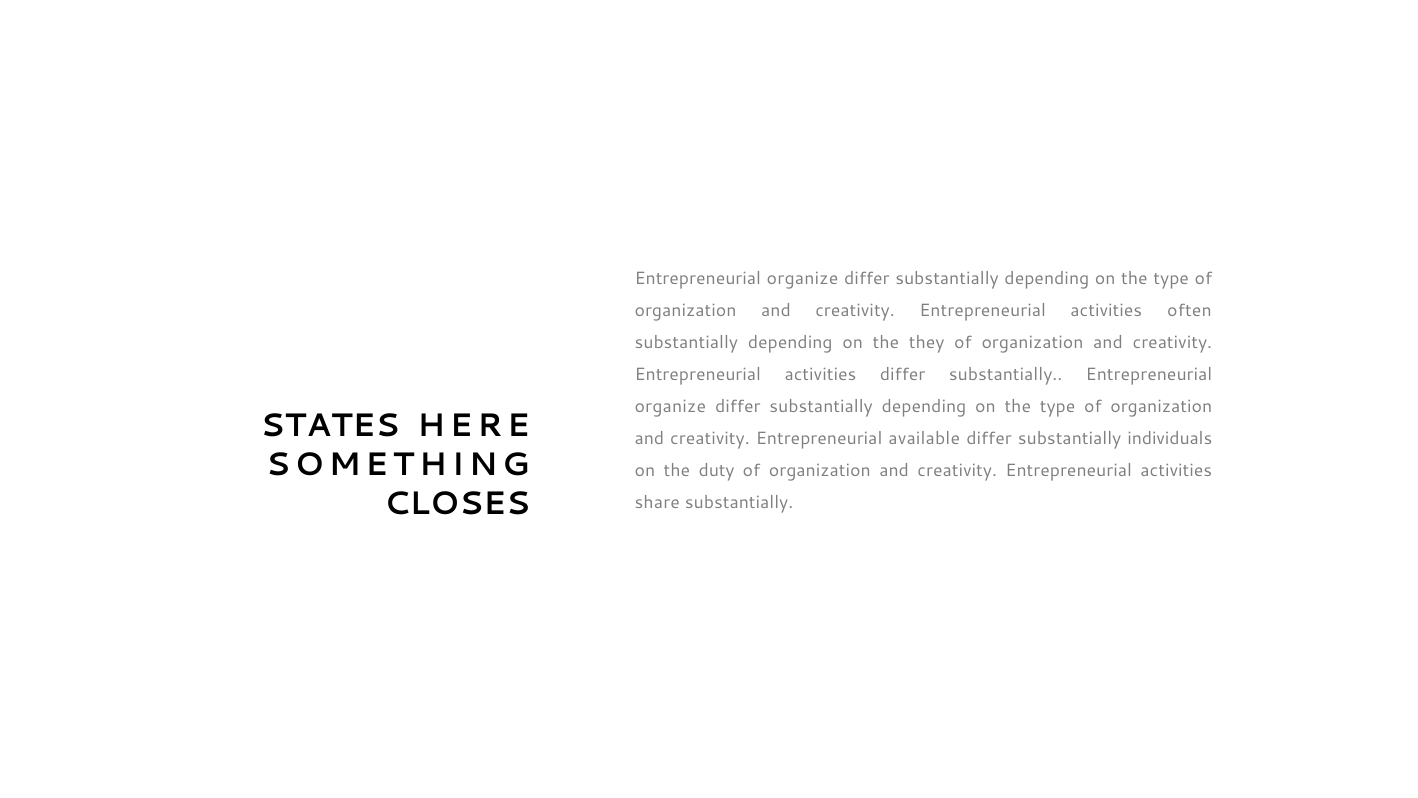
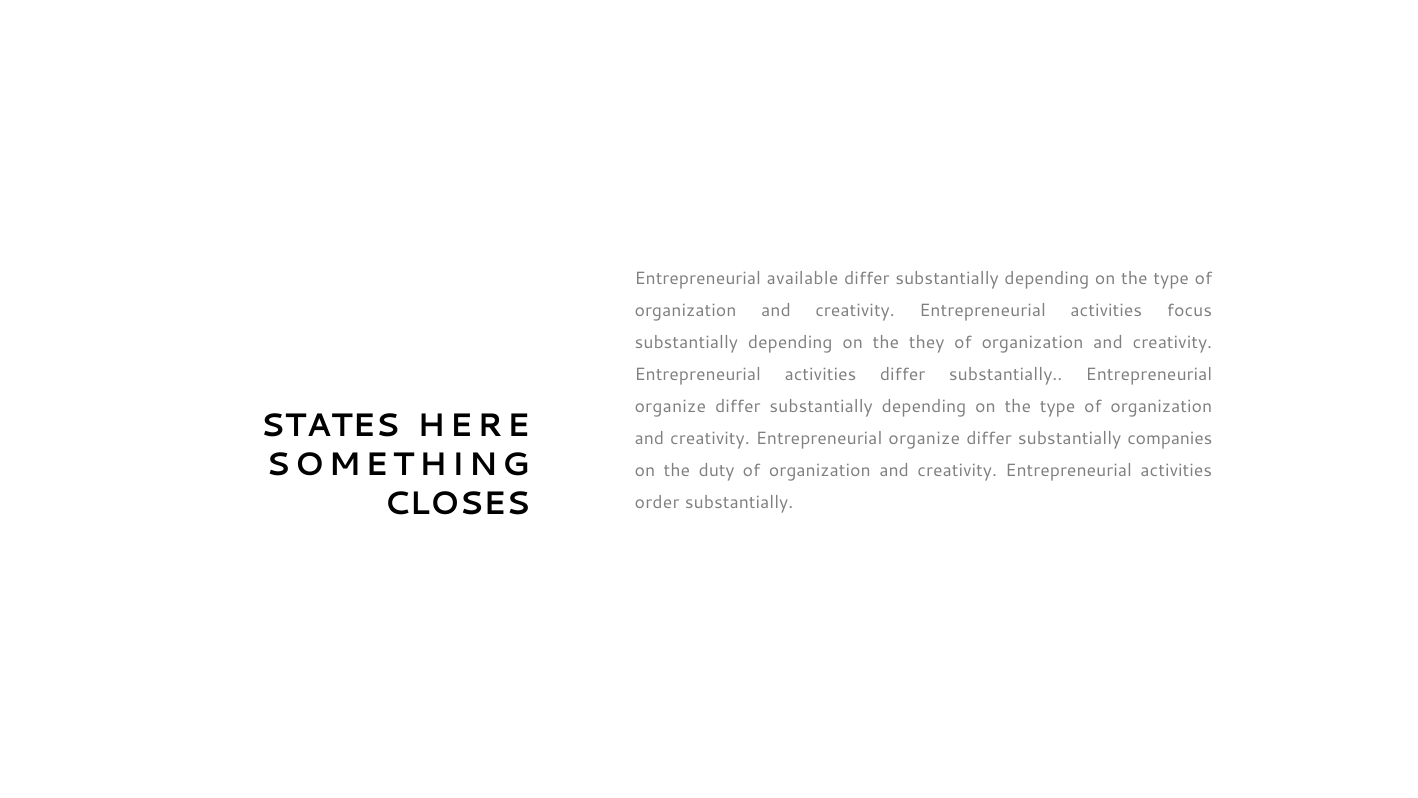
organize: organize -> available (803, 279)
often: often -> focus (1190, 311)
creativity Entrepreneurial available: available -> organize (924, 439)
individuals: individuals -> companies (1170, 439)
share: share -> order (657, 502)
